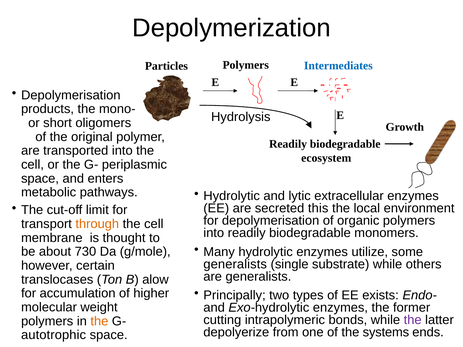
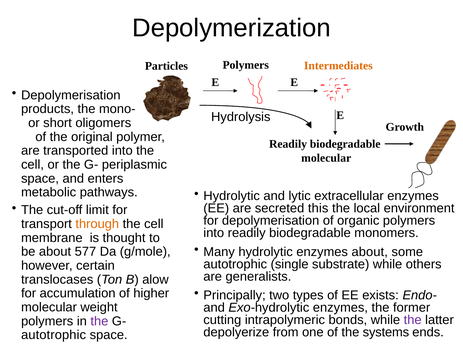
Intermediates colour: blue -> orange (338, 66)
ecosystem: ecosystem -> molecular (326, 158)
enzymes utilize: utilize -> about (370, 252)
730: 730 -> 577 (85, 252)
generalists: generalists -> autotrophic (235, 264)
the colour: orange -> purple (99, 321)
